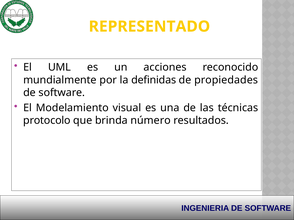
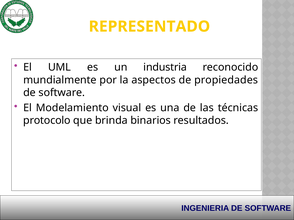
acciones: acciones -> industria (165, 67)
definidas: definidas -> aspectos (154, 80)
número: número -> binarios (151, 121)
